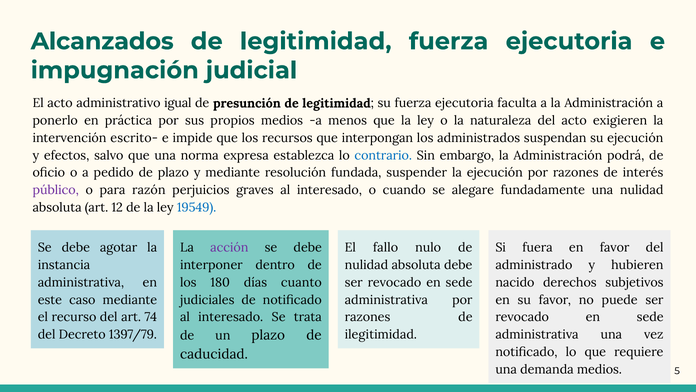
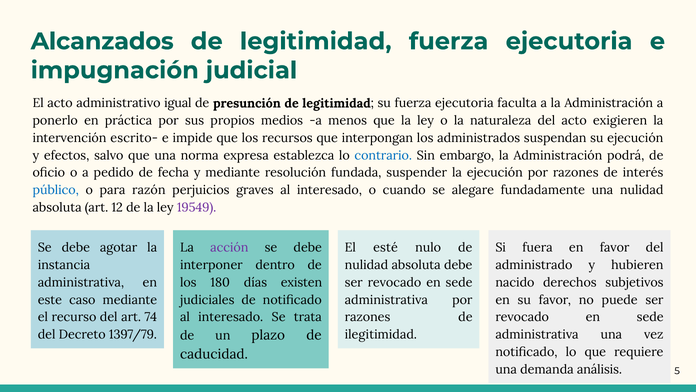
de plazo: plazo -> fecha (173, 173)
público colour: purple -> blue (56, 190)
19549 colour: blue -> purple (197, 207)
fallo: fallo -> esté (385, 248)
cuanto: cuanto -> existen (301, 282)
demanda medios: medios -> análisis (599, 369)
